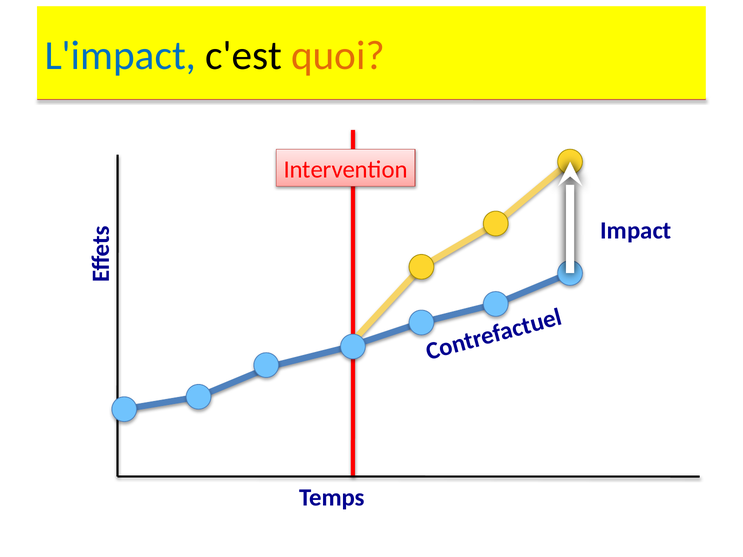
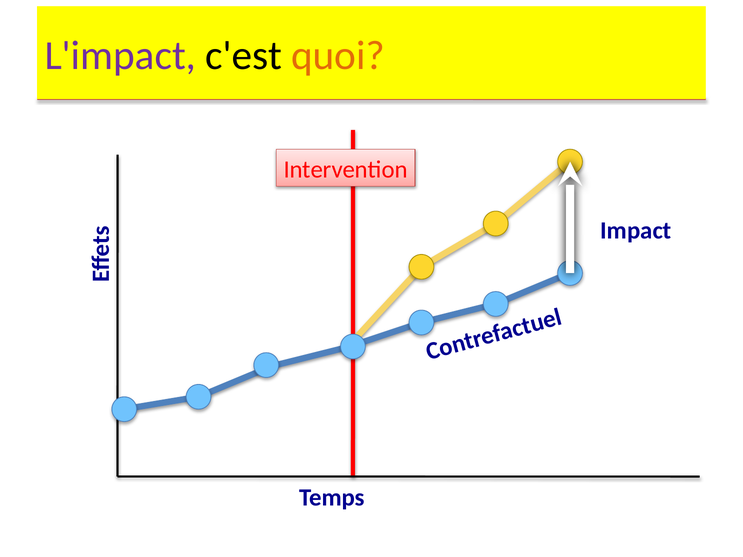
L'impact colour: blue -> purple (120, 56)
